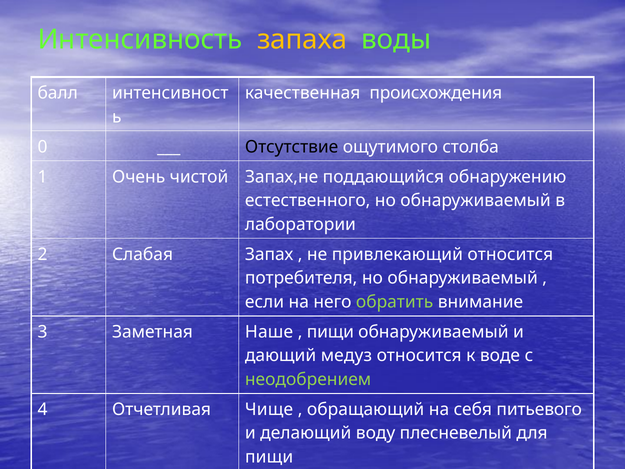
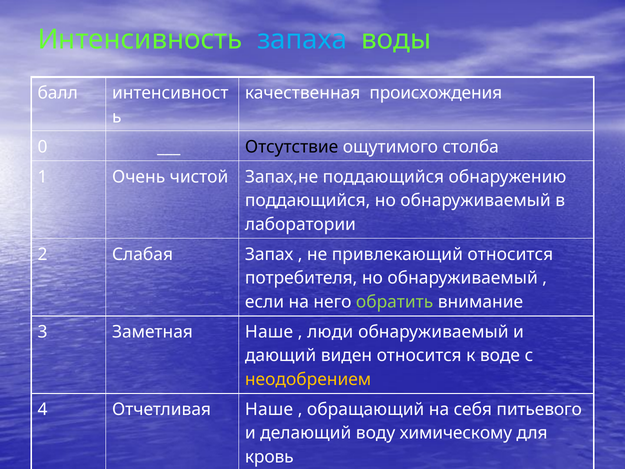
запаха colour: yellow -> light blue (302, 40)
естественного: естественного -> поддающийся (308, 200)
пищи: пищи -> люди (330, 332)
медуз: медуз -> виден (346, 356)
неодобрением colour: light green -> yellow (308, 379)
Отчетливая Чище: Чище -> Наше (269, 409)
плесневелый: плесневелый -> химическому (456, 433)
пищи: пищи -> кровь (269, 457)
